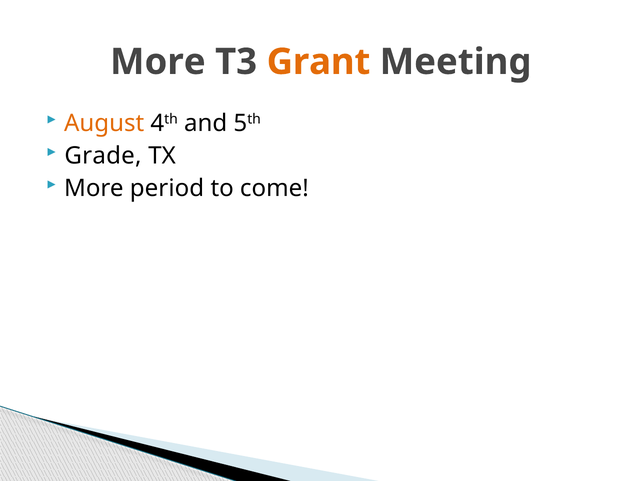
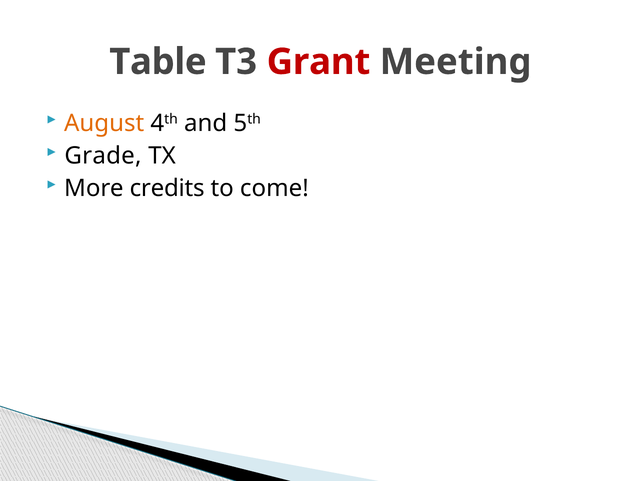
More: More -> Table (158, 62)
Grant colour: orange -> red (318, 62)
period: period -> credits (167, 188)
